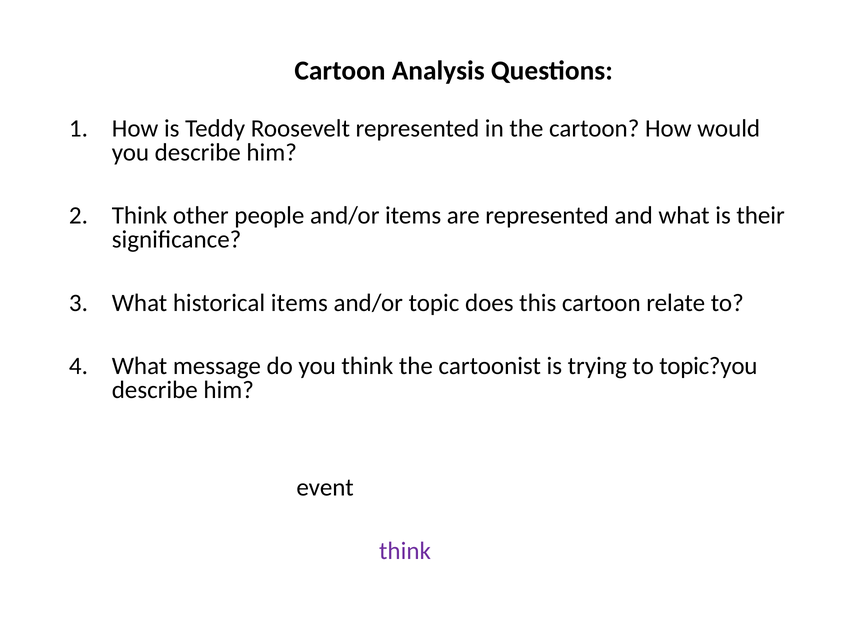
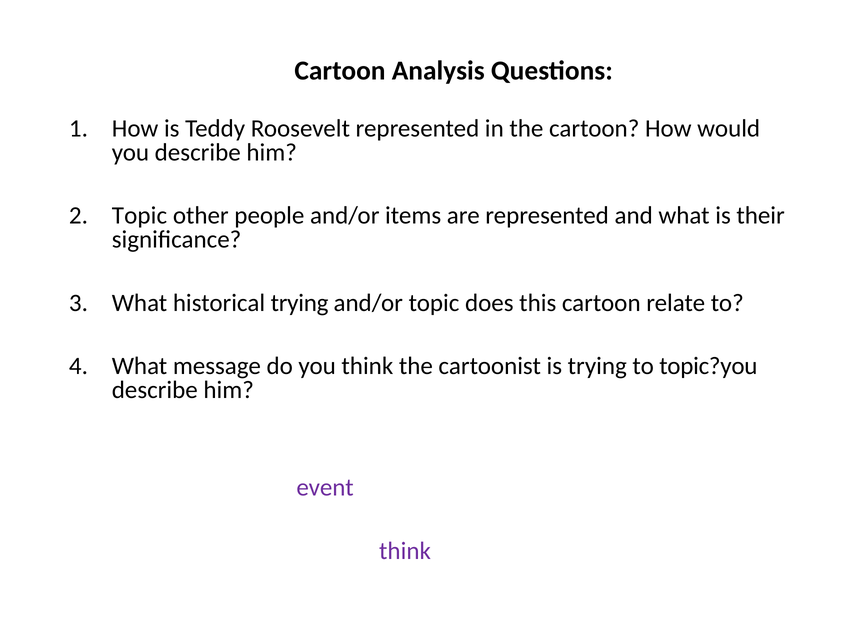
Think: Think -> Topic (139, 216)
historical items: items -> trying (300, 303)
event colour: black -> purple (325, 488)
